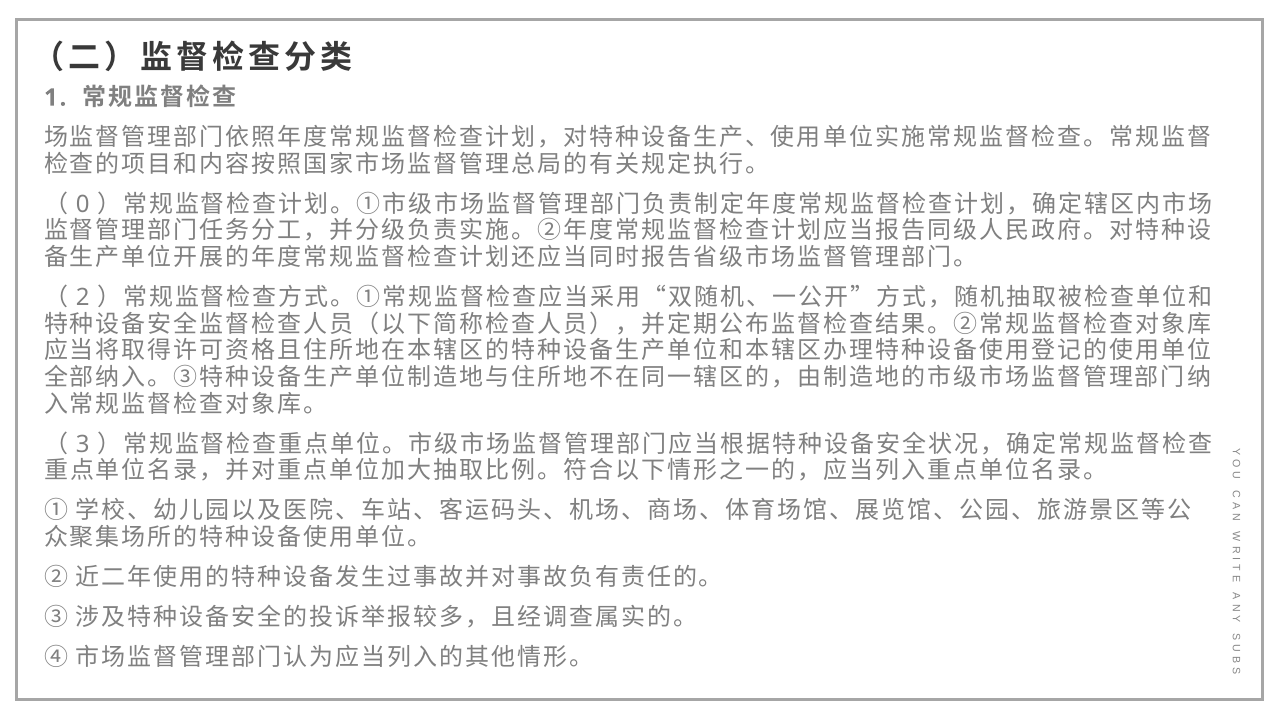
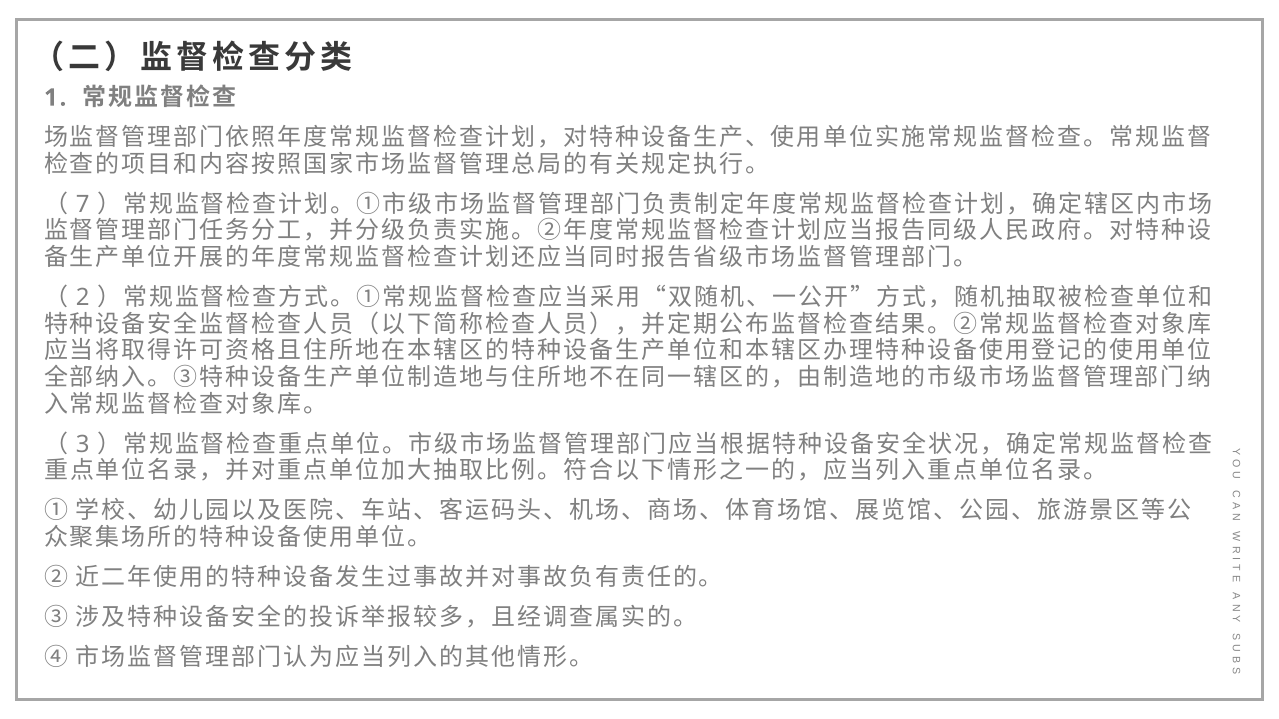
0: 0 -> 7 (83, 204)
